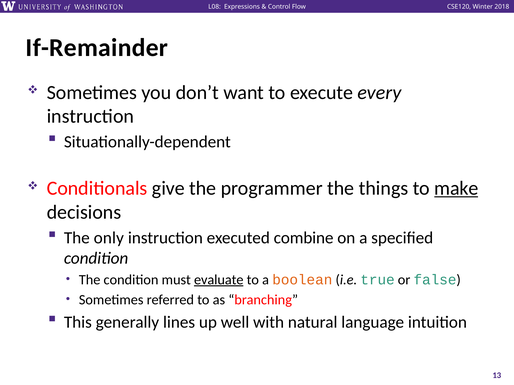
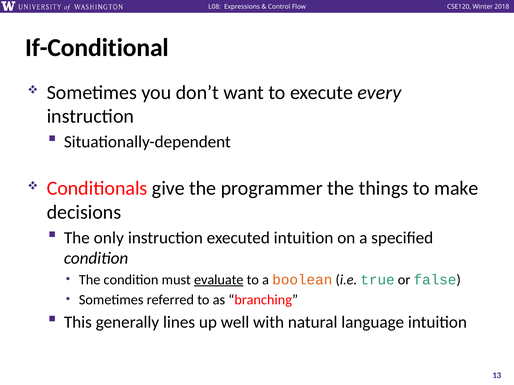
If-Remainder: If-Remainder -> If-Conditional (97, 48)
make underline: present -> none (456, 189)
executed combine: combine -> intuition (304, 238)
